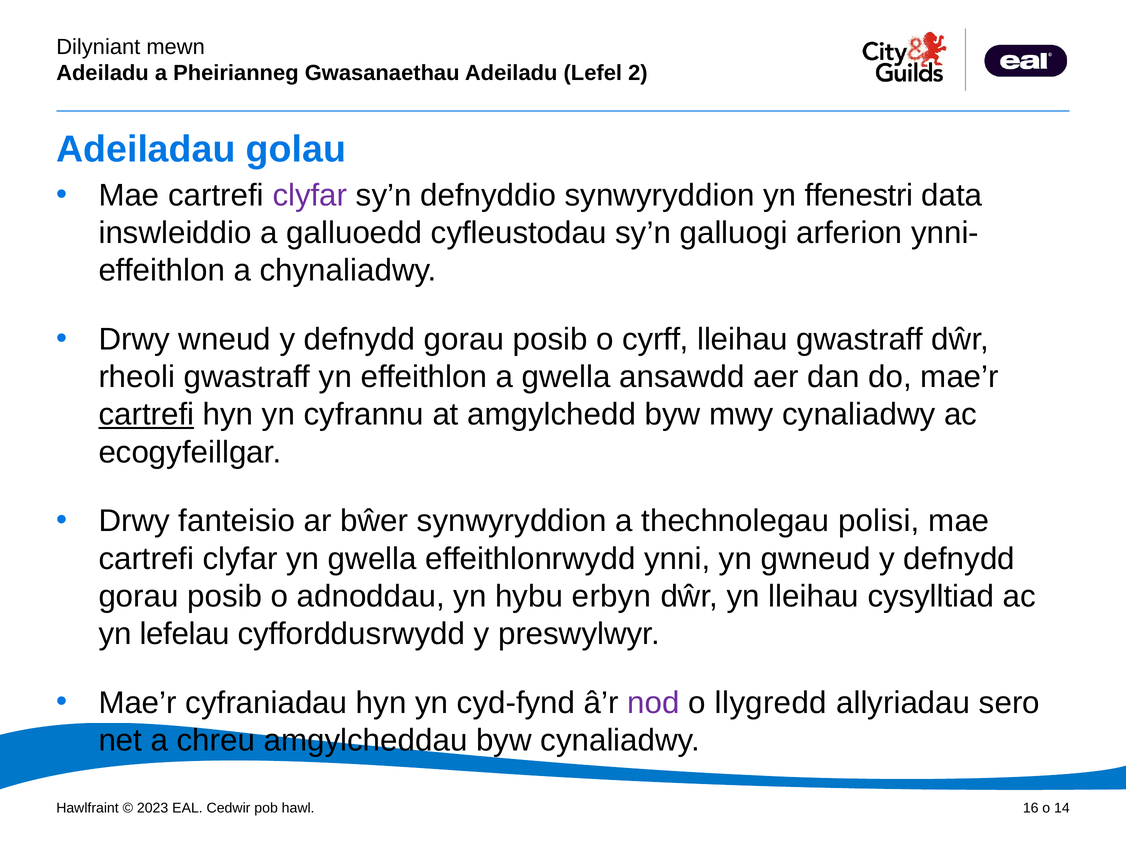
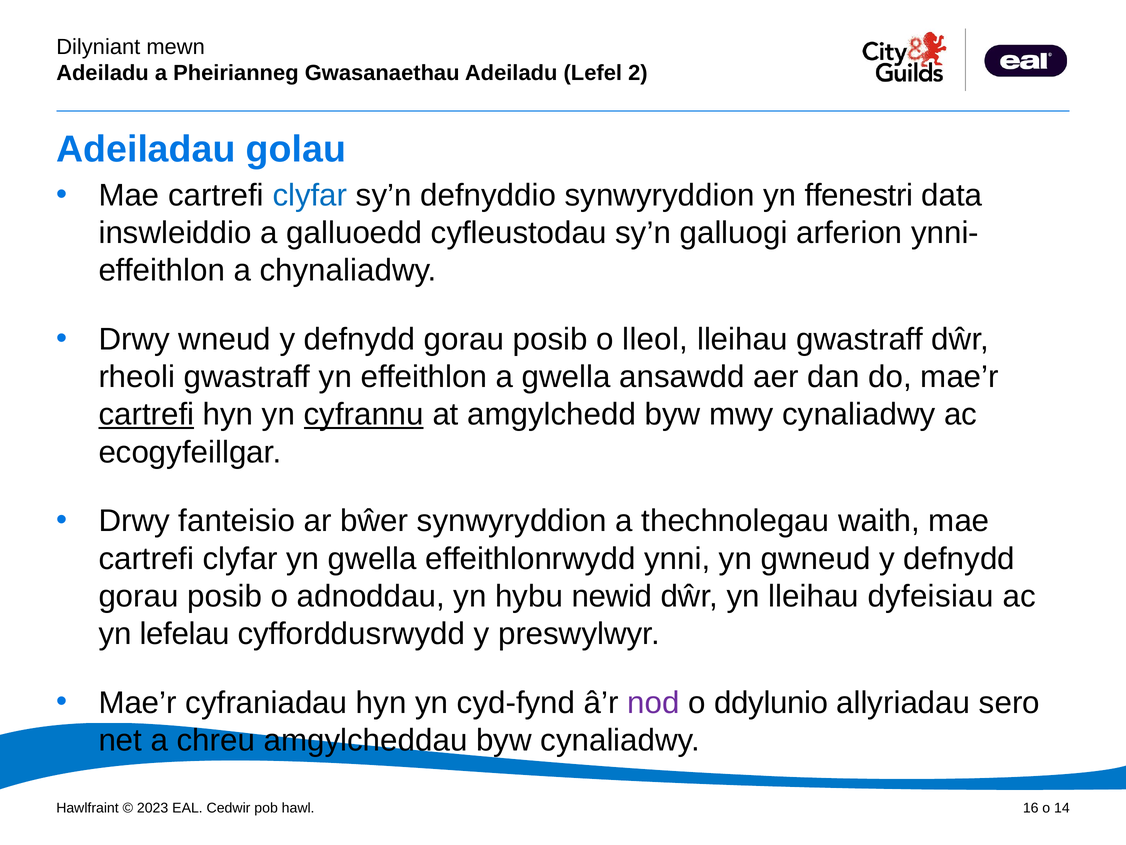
clyfar colour: purple -> blue (310, 195)
cyrff: cyrff -> lleol (655, 339)
cyfrannu underline: none -> present (364, 414)
polisi: polisi -> waith (879, 521)
erbyn: erbyn -> newid (612, 596)
cysylltiad: cysylltiad -> dyfeisiau (931, 596)
llygredd: llygredd -> ddylunio (771, 702)
